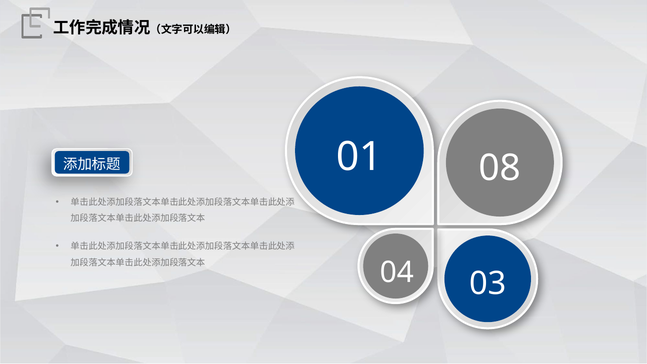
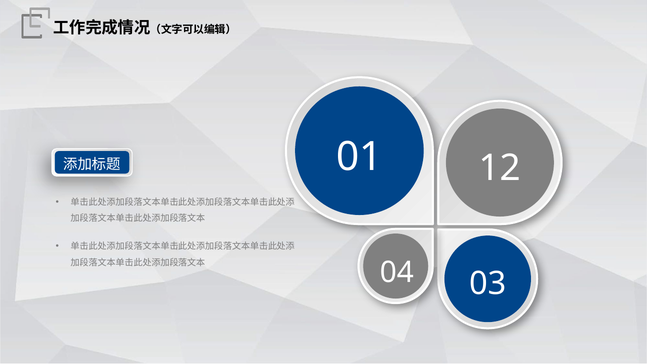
08: 08 -> 12 (500, 168)
